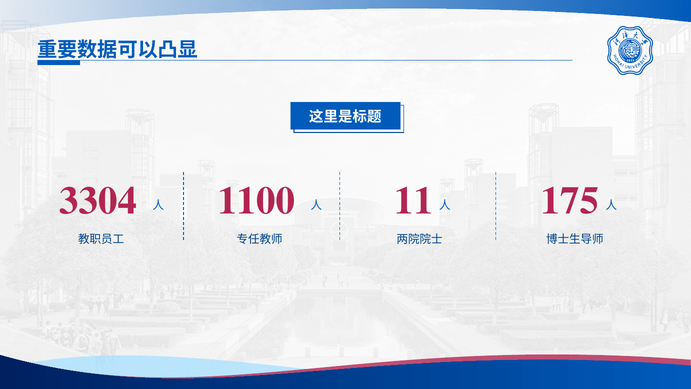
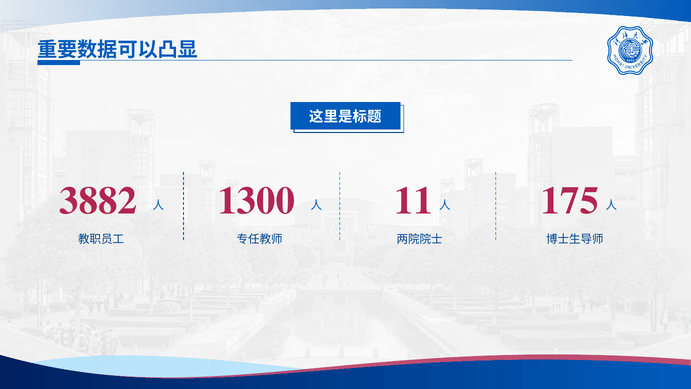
3304: 3304 -> 3882 (98, 201)
1100: 1100 -> 1300 (256, 201)
